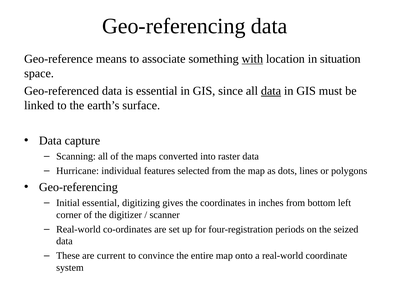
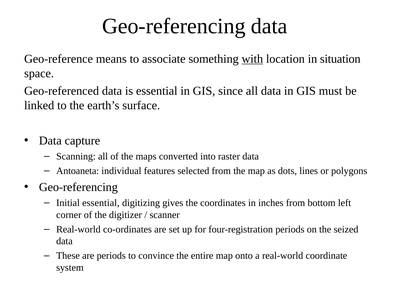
data underline: present -> none (271, 91)
Hurricane: Hurricane -> Antoaneta (78, 170)
are current: current -> periods (111, 255)
